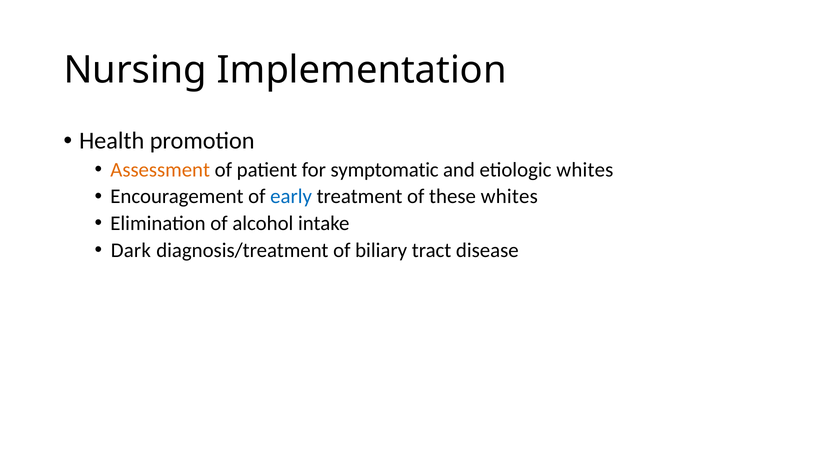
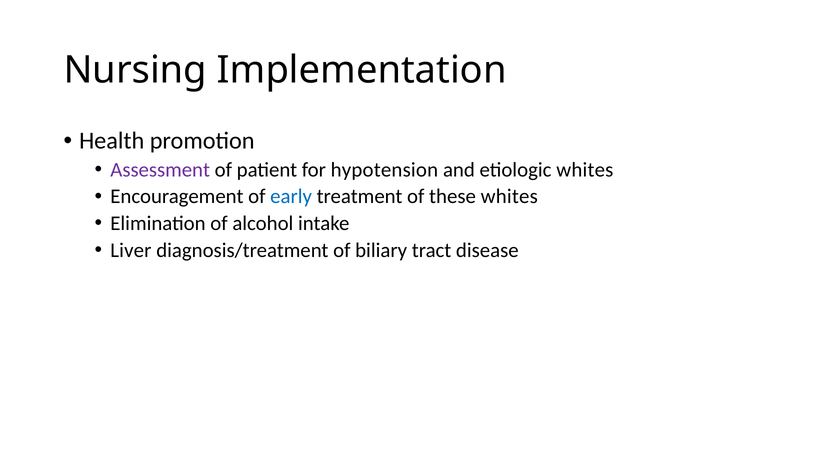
Assessment colour: orange -> purple (160, 170)
symptomatic: symptomatic -> hypotension (384, 170)
Dark: Dark -> Liver (131, 250)
